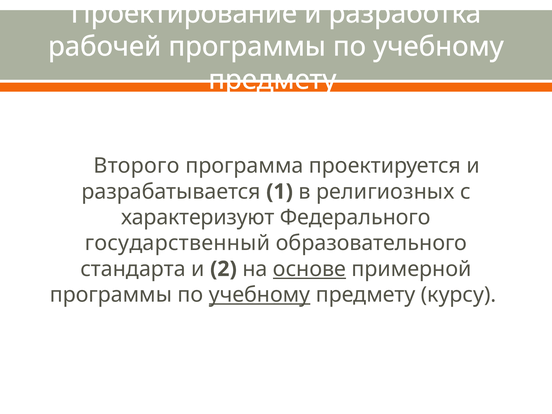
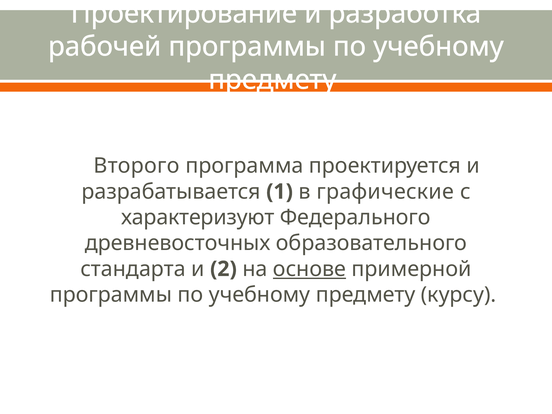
религиозных: религиозных -> графические (385, 192)
государственный: государственный -> древневосточных (178, 243)
учебному underline: present -> none (260, 295)
